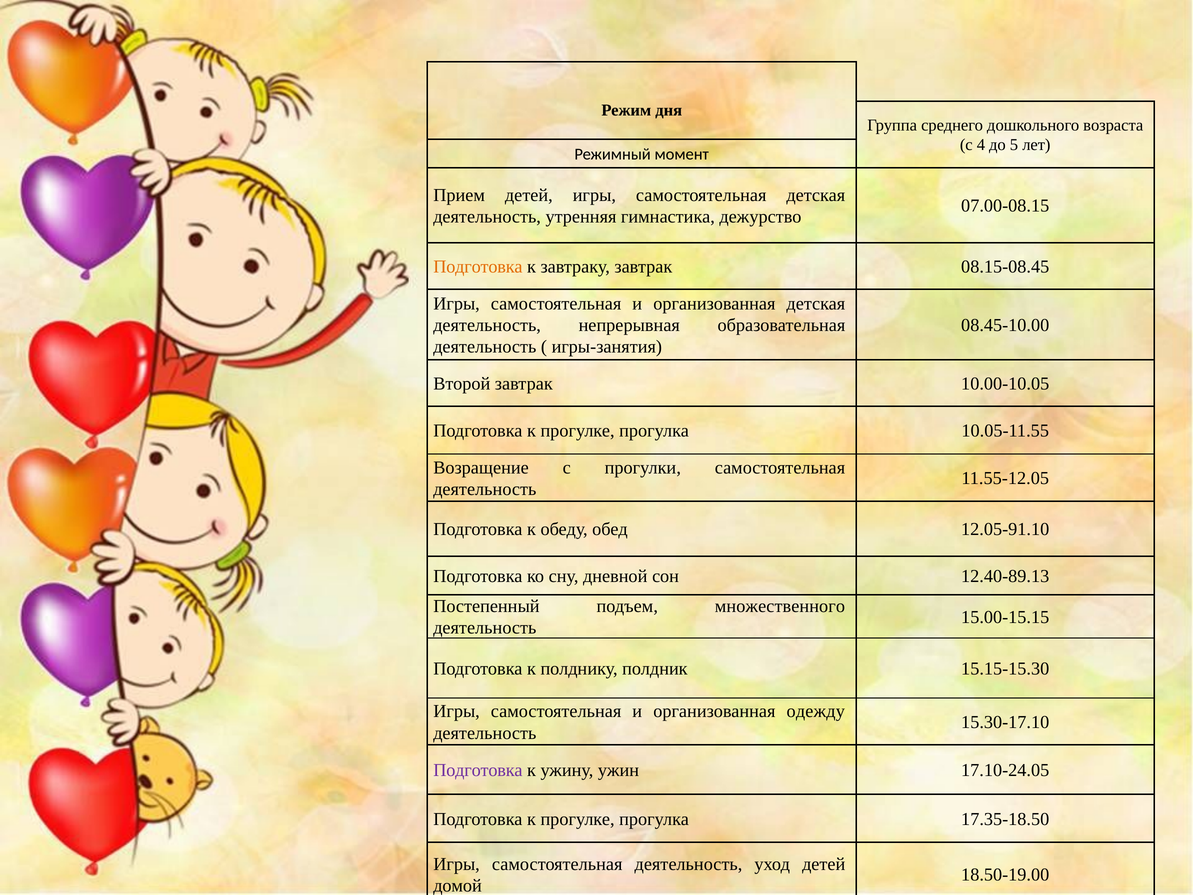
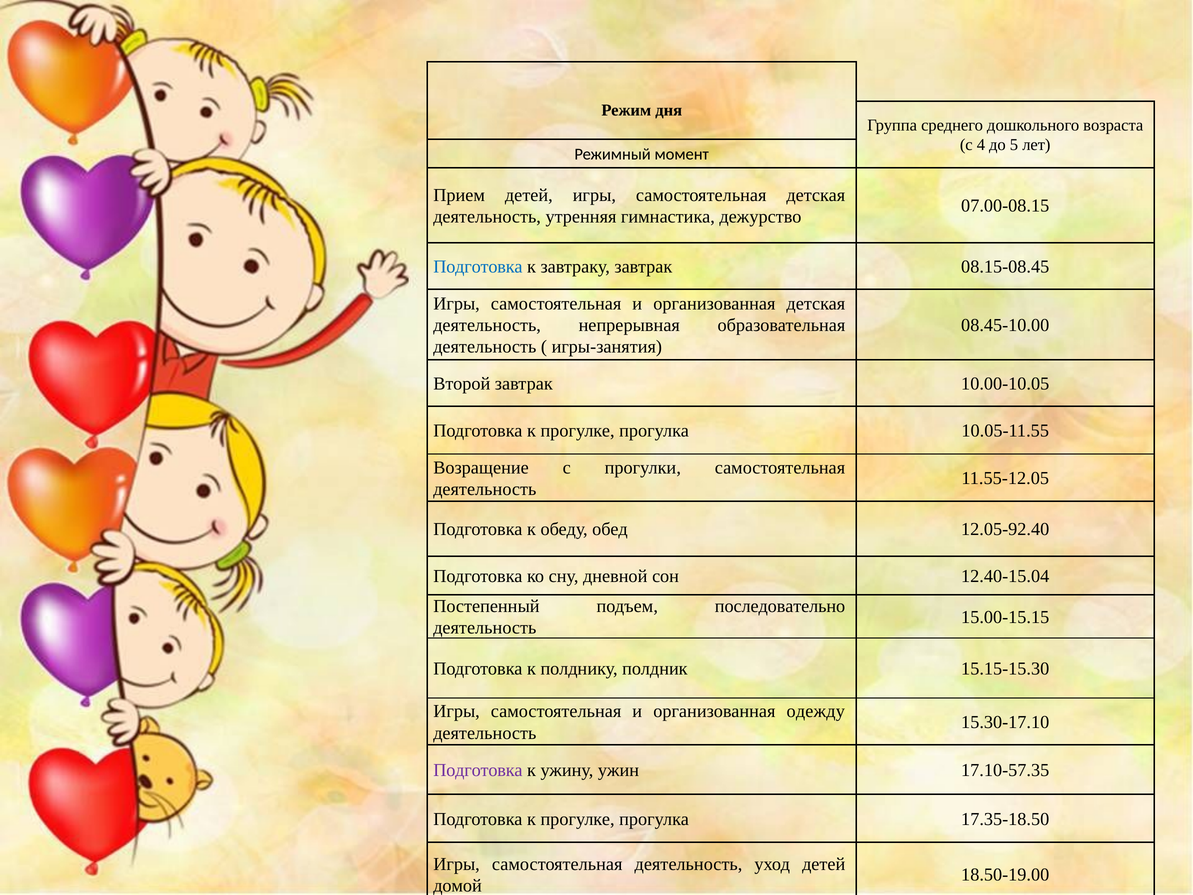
Подготовка colour: orange -> blue (478, 267)
12.05-91.10: 12.05-91.10 -> 12.05-92.40 (1005, 529)
12.40-89.13: 12.40-89.13 -> 12.40-15.04 (1005, 576)
множественного: множественного -> последовательно (780, 606)
17.10-24.05: 17.10-24.05 -> 17.10-57.35 (1005, 770)
